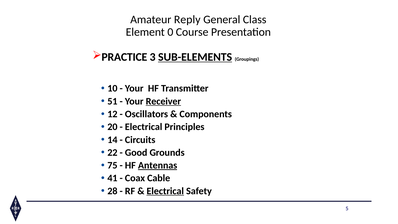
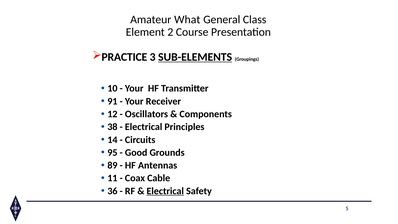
Reply: Reply -> What (187, 19)
0: 0 -> 2 (170, 32)
51: 51 -> 91 (112, 101)
Receiver underline: present -> none (163, 101)
20: 20 -> 38 (112, 127)
22: 22 -> 95 (112, 152)
75: 75 -> 89 (112, 165)
Antennas underline: present -> none (158, 165)
41: 41 -> 11 (112, 178)
28: 28 -> 36 (112, 191)
